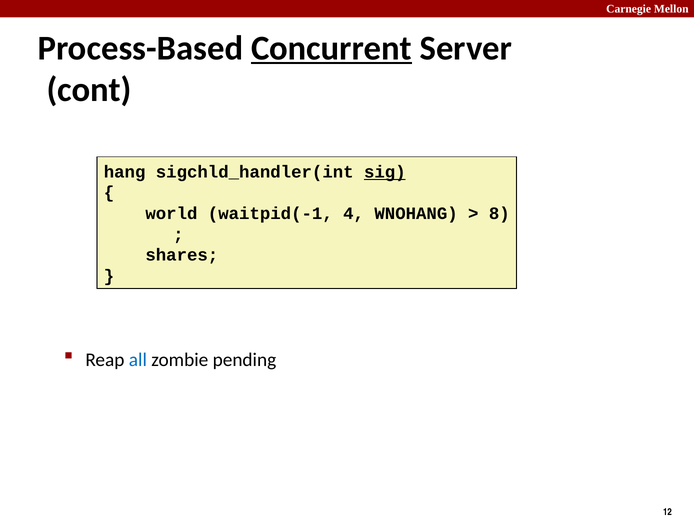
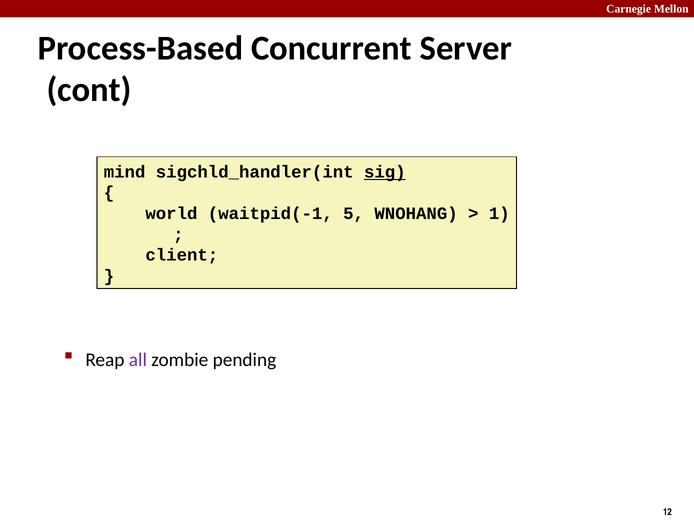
Concurrent underline: present -> none (332, 48)
hang: hang -> mind (125, 172)
4: 4 -> 5 (354, 213)
8: 8 -> 1 (499, 213)
shares: shares -> client (182, 255)
all colour: blue -> purple (138, 359)
